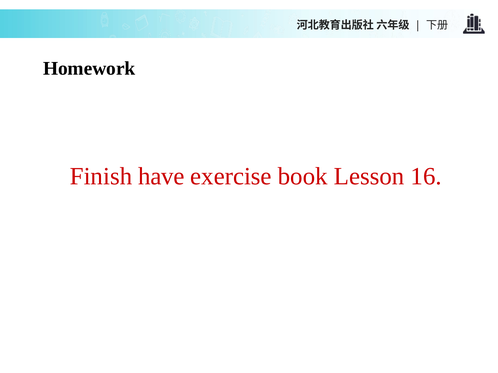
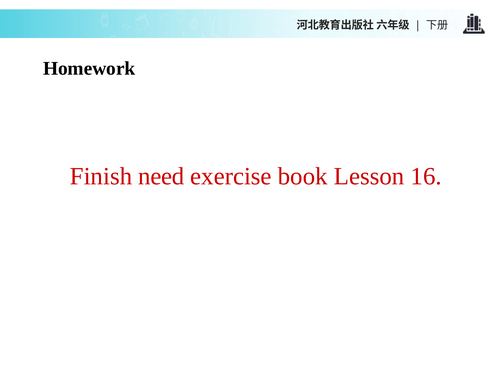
have: have -> need (161, 177)
